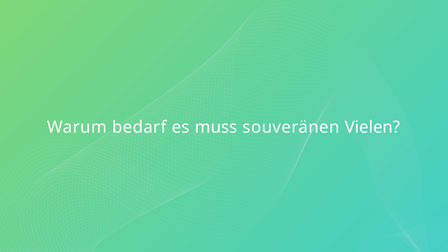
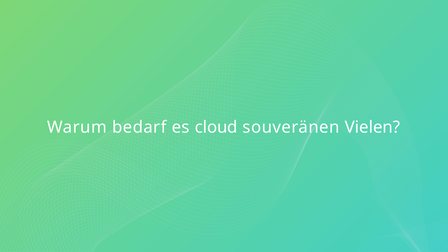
muss: muss -> cloud (216, 127)
